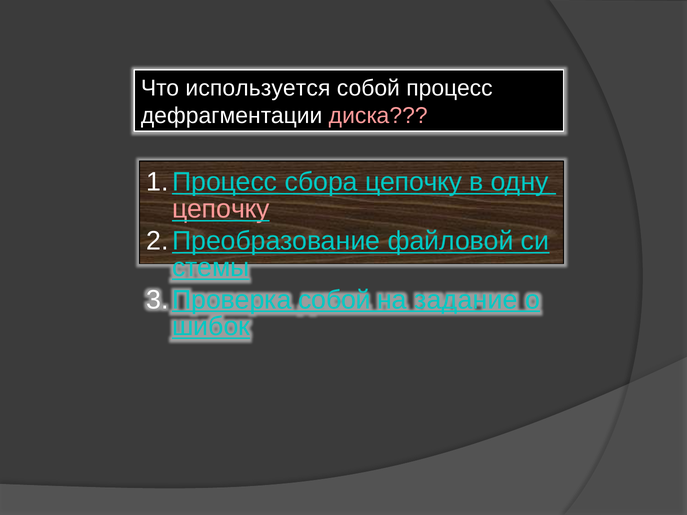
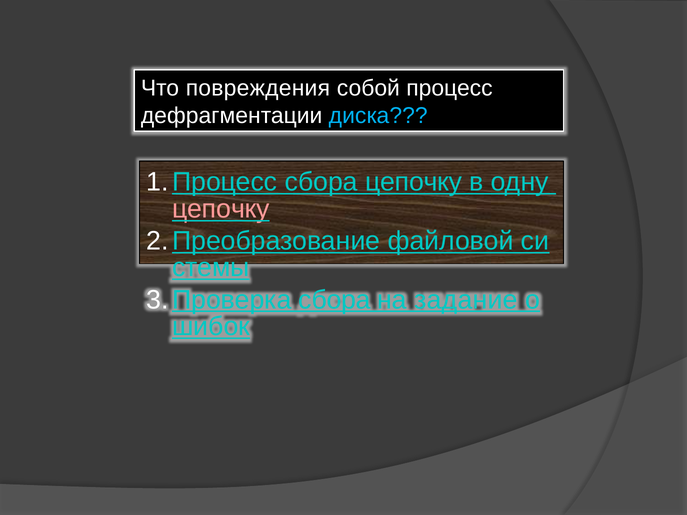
используется: используется -> повреждения (258, 88)
диска colour: pink -> light blue (378, 116)
собой: собой -> сбора (335, 300)
